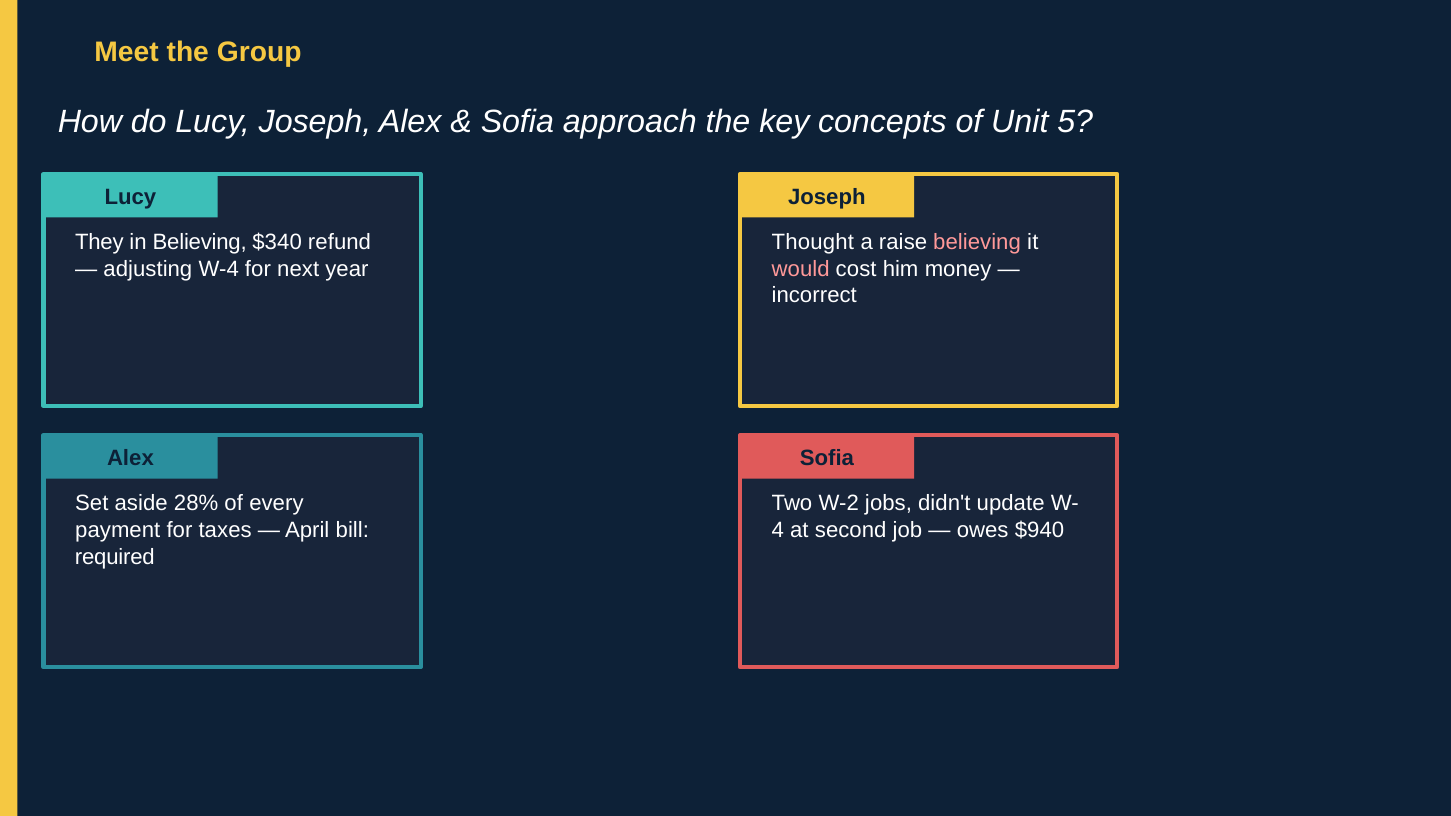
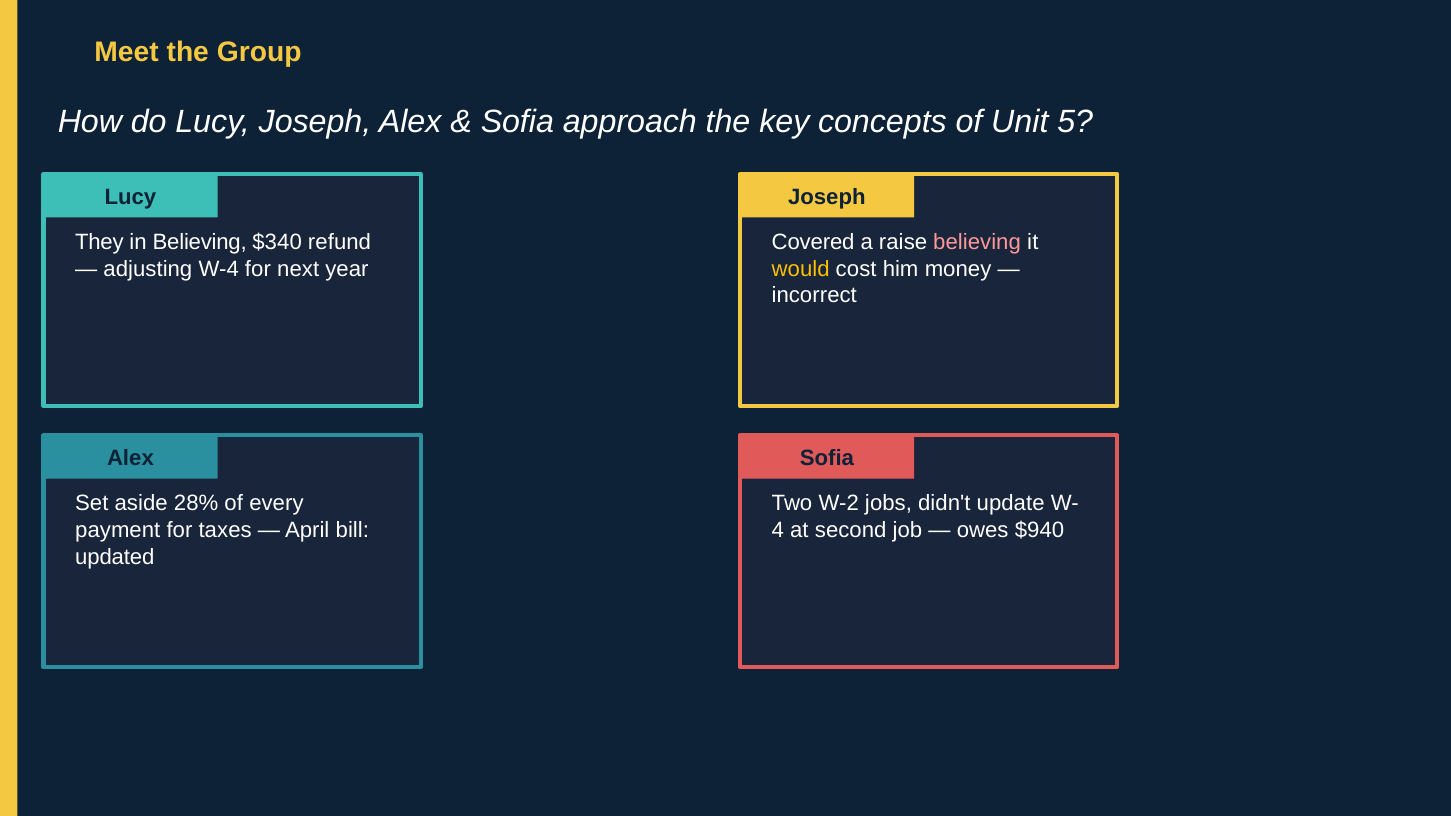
Thought: Thought -> Covered (813, 242)
would colour: pink -> yellow (801, 269)
required: required -> updated (115, 557)
